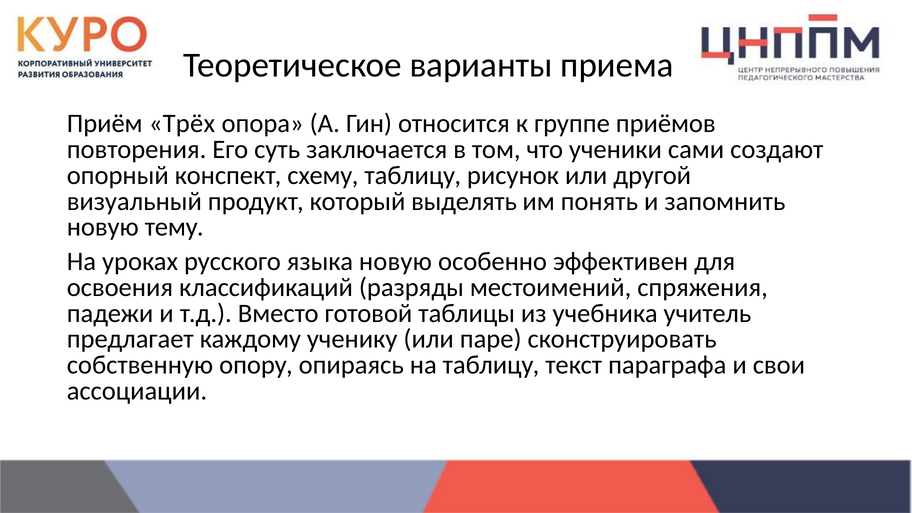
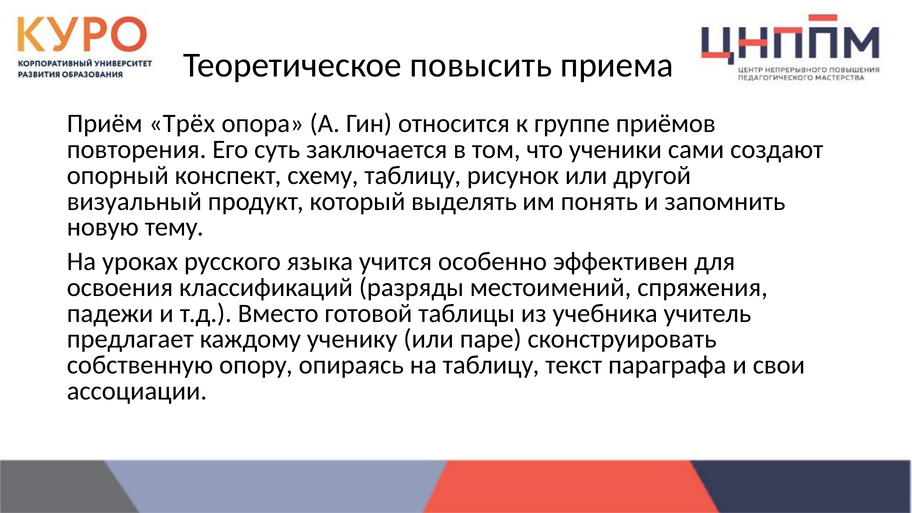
варианты: варианты -> повысить (481, 65)
языка новую: новую -> учится (396, 262)
